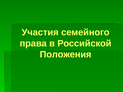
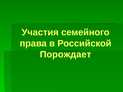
Положения: Положения -> Порождает (66, 55)
